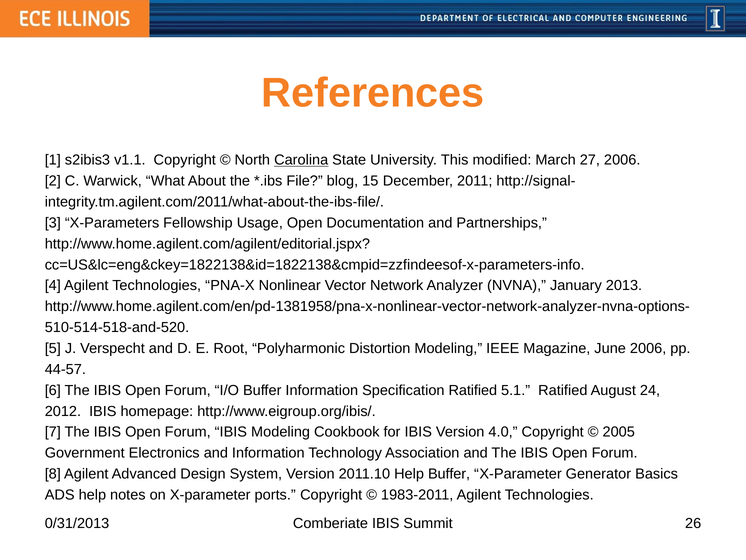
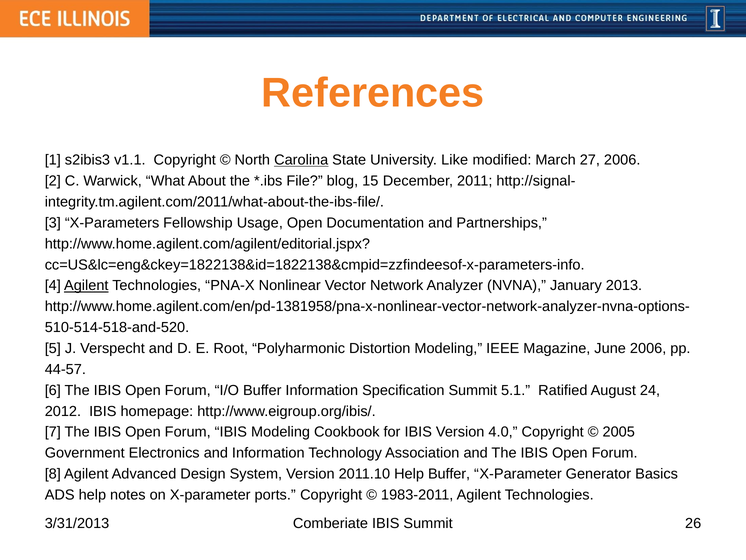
This: This -> Like (455, 160)
Agilent underline: none -> present (86, 285)
Specification Ratified: Ratified -> Summit (473, 390)
0/31/2013: 0/31/2013 -> 3/31/2013 (77, 523)
